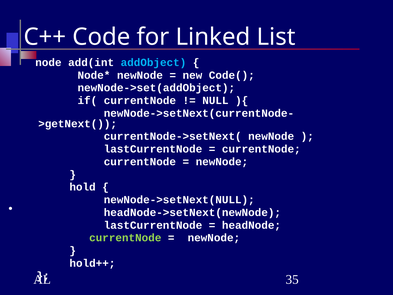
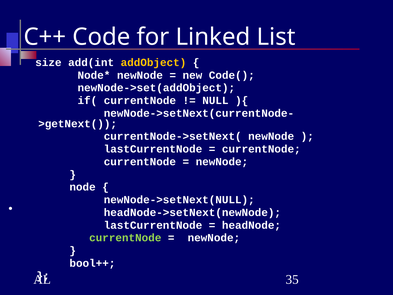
node: node -> size (48, 62)
addObject colour: light blue -> yellow (153, 62)
hold: hold -> node (83, 187)
hold++: hold++ -> bool++ (92, 263)
